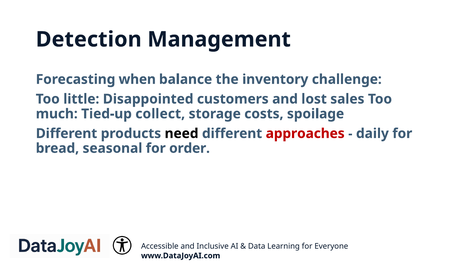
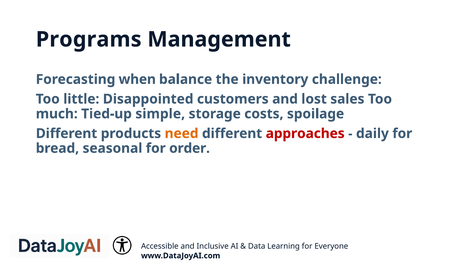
Detection: Detection -> Programs (89, 39)
collect: collect -> simple (160, 114)
need colour: black -> orange (182, 133)
